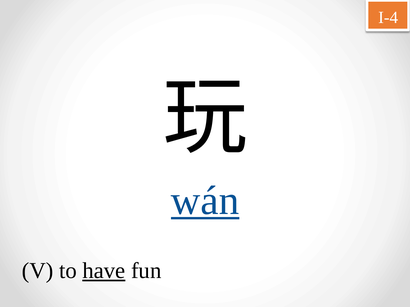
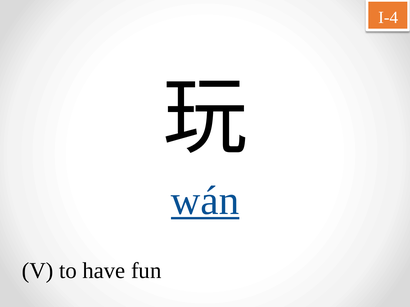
have underline: present -> none (104, 271)
